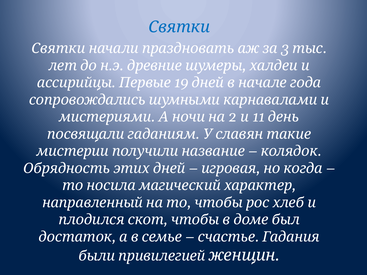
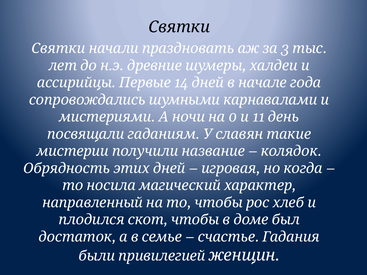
Святки colour: blue -> black (179, 27)
19: 19 -> 14 (181, 83)
2: 2 -> 0 (233, 117)
